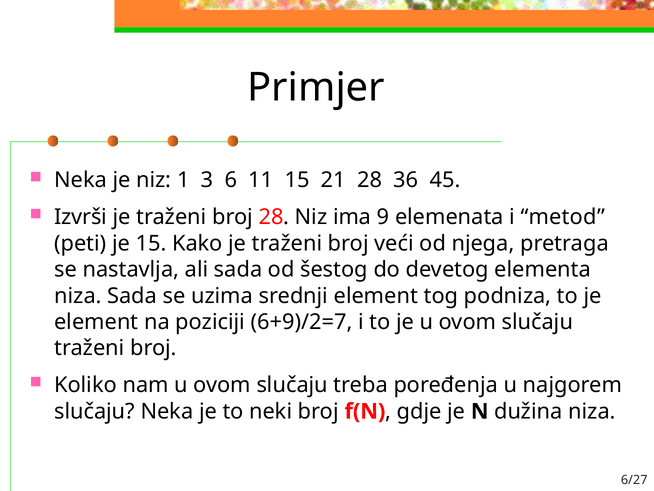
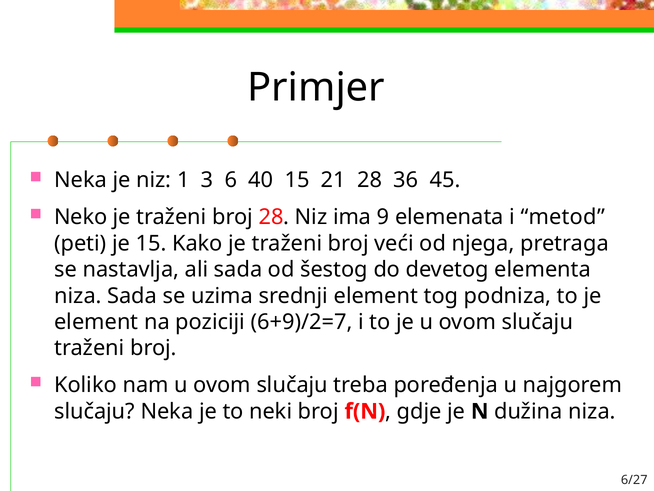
11: 11 -> 40 (261, 180)
Izvrši: Izvrši -> Neko (81, 217)
